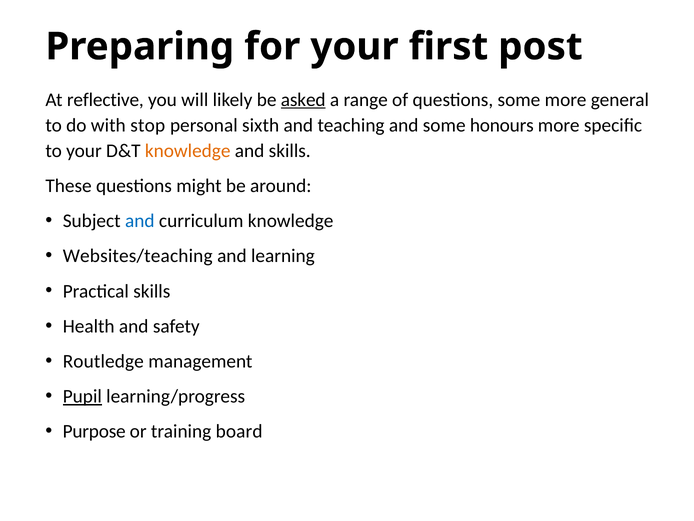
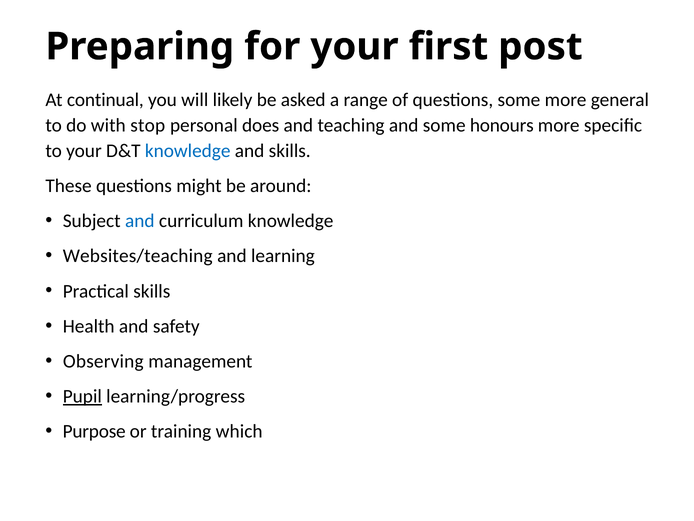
reflective: reflective -> continual (105, 100)
asked underline: present -> none (303, 100)
sixth: sixth -> does (261, 125)
knowledge colour: orange -> blue (188, 151)
Routledge: Routledge -> Observing (103, 361)
board: board -> which (239, 431)
